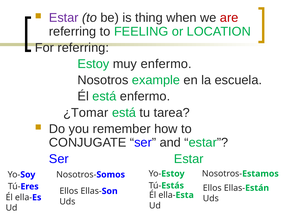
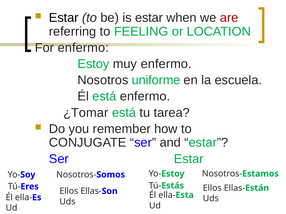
Estar colour: purple -> black (64, 18)
is thing: thing -> estar (149, 18)
For referring: referring -> enfermo (83, 48)
example: example -> uniforme (156, 80)
